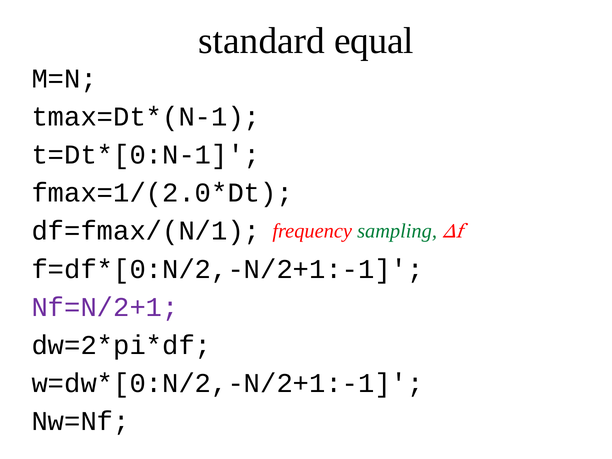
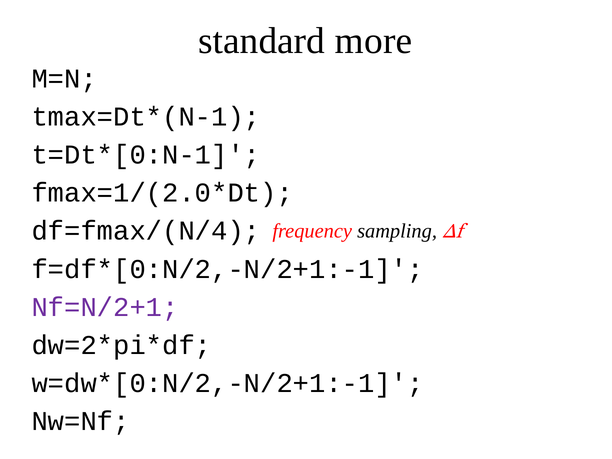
equal: equal -> more (374, 41)
df=fmax/(N/1: df=fmax/(N/1 -> df=fmax/(N/4 (146, 231)
sampling colour: green -> black (397, 231)
